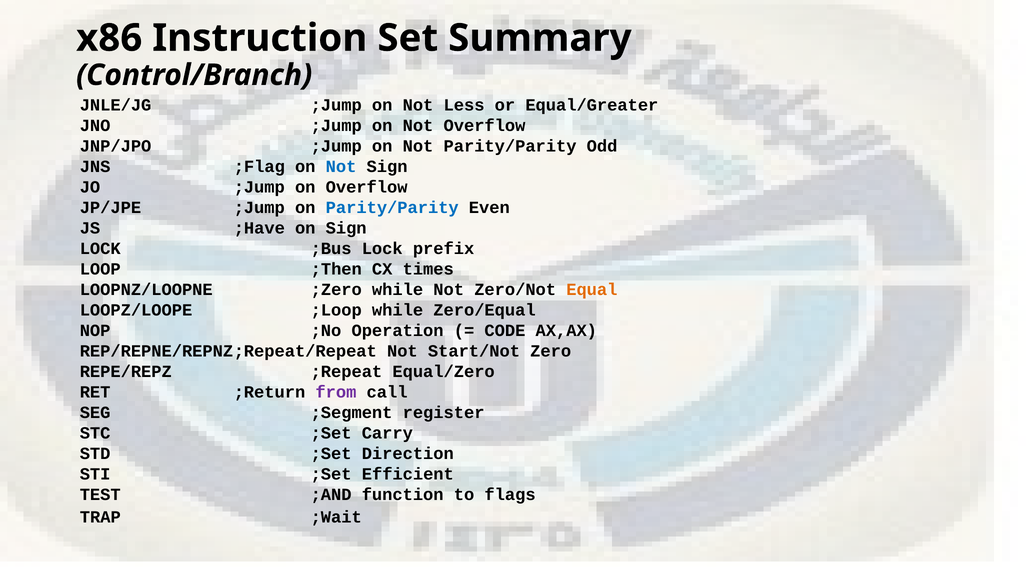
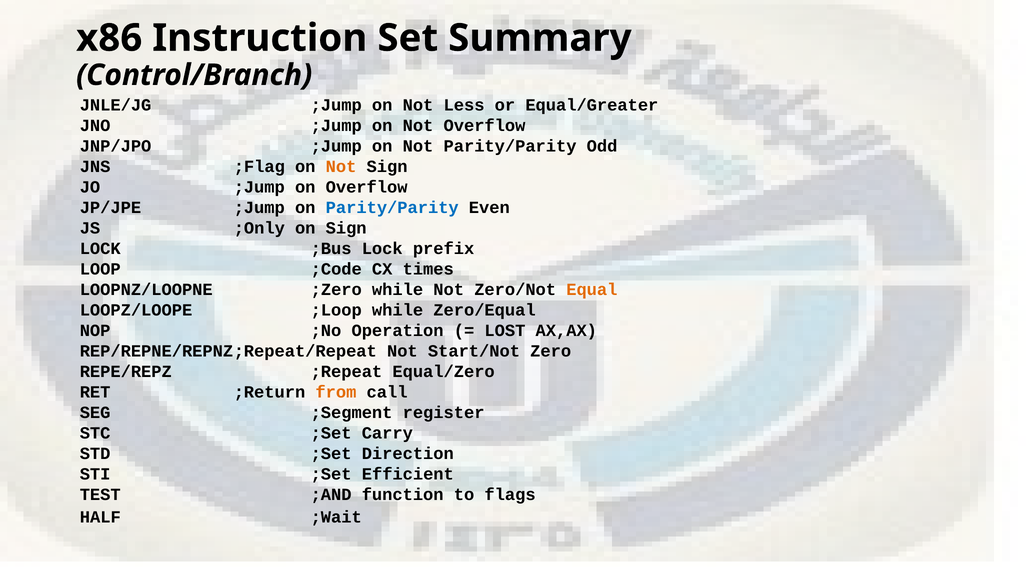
Not colour: blue -> orange (341, 166)
;Have: ;Have -> ;Only (259, 228)
;Then: ;Then -> ;Code (336, 269)
CODE: CODE -> LOST (505, 331)
from colour: purple -> orange (336, 392)
TRAP: TRAP -> HALF (100, 517)
